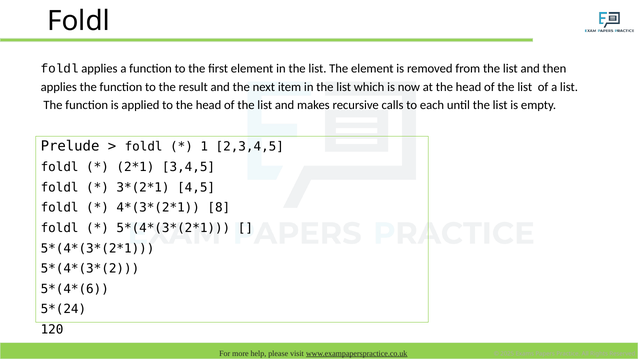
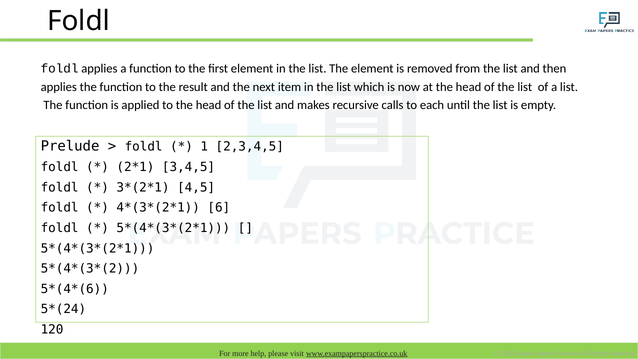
8: 8 -> 6 (219, 208)
